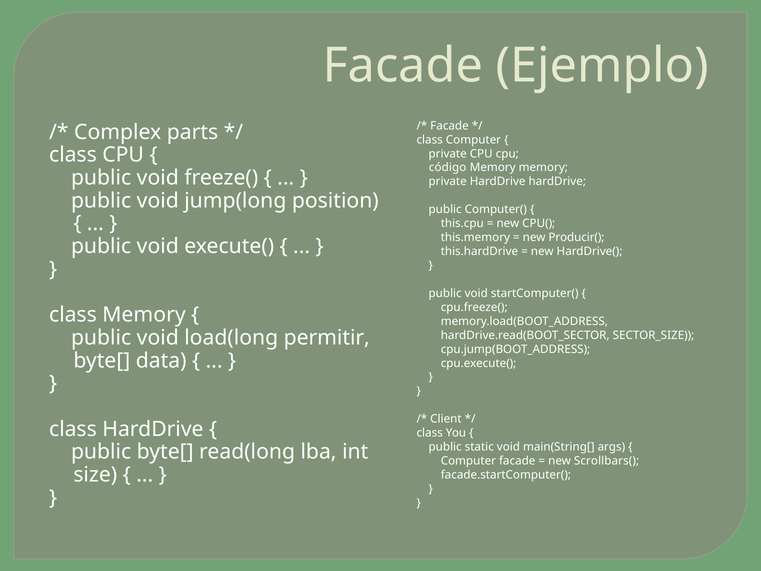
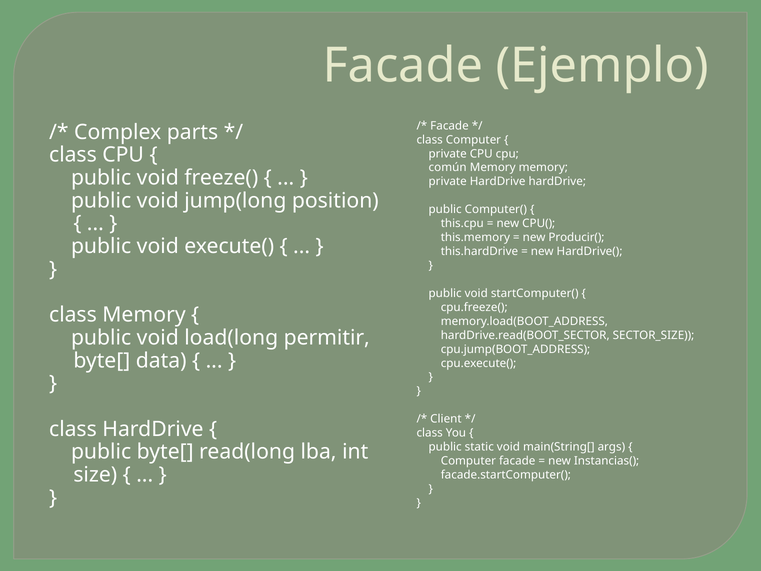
código: código -> común (448, 168)
Scrollbars(: Scrollbars( -> Instancias( (607, 461)
